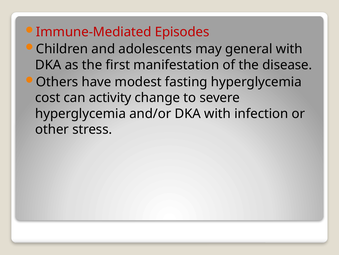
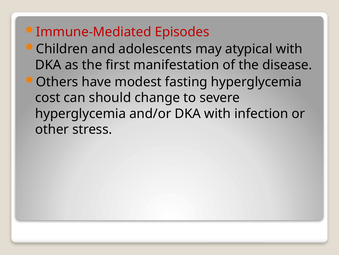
general: general -> atypical (249, 49)
activity: activity -> should (110, 98)
